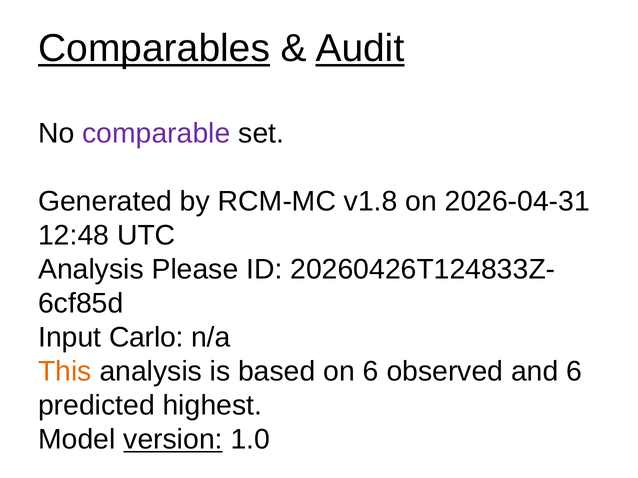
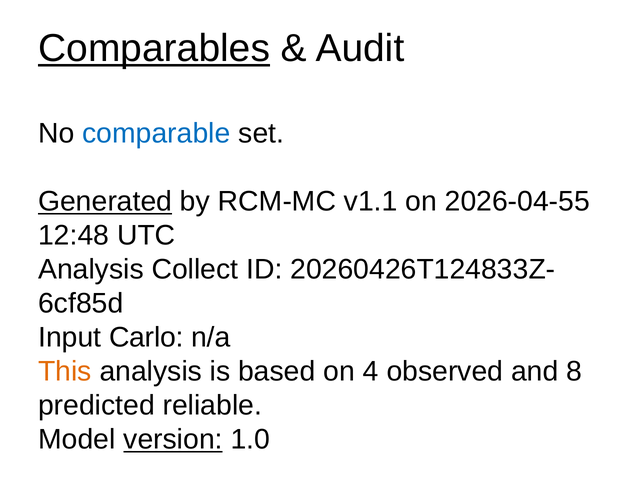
Audit underline: present -> none (360, 48)
comparable colour: purple -> blue (156, 134)
Generated underline: none -> present (105, 202)
v1.8: v1.8 -> v1.1 (371, 202)
2026-04-31: 2026-04-31 -> 2026-04-55 (517, 202)
Please: Please -> Collect (195, 270)
on 6: 6 -> 4 (371, 372)
and 6: 6 -> 8 (574, 372)
highest: highest -> reliable (212, 406)
